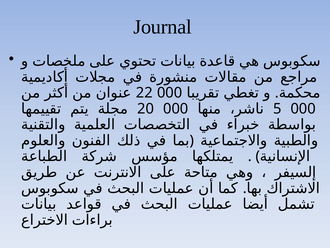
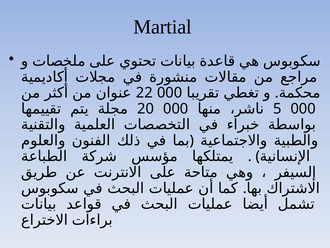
Journal: Journal -> Martial (163, 27)
